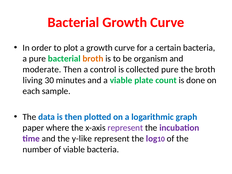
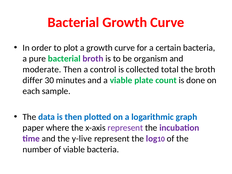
broth colour: orange -> purple (93, 59)
collected pure: pure -> total (170, 69)
living: living -> differ (33, 80)
y-like: y-like -> y-live (82, 139)
